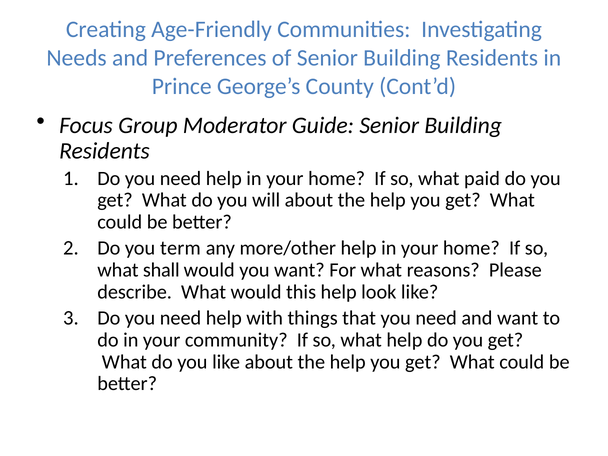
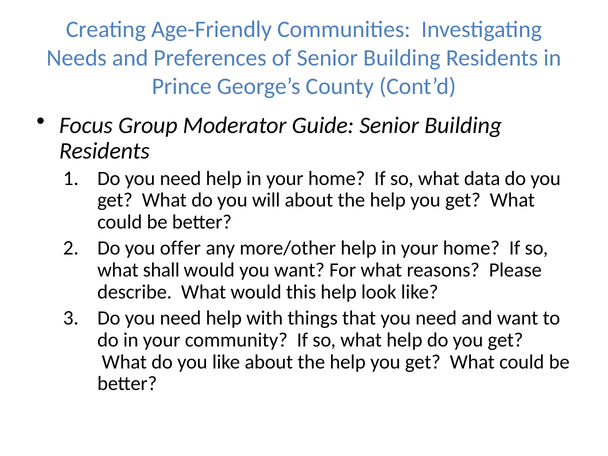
paid: paid -> data (482, 178)
term: term -> offer (180, 248)
